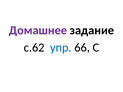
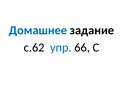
Домашнее colour: purple -> blue (38, 30)
